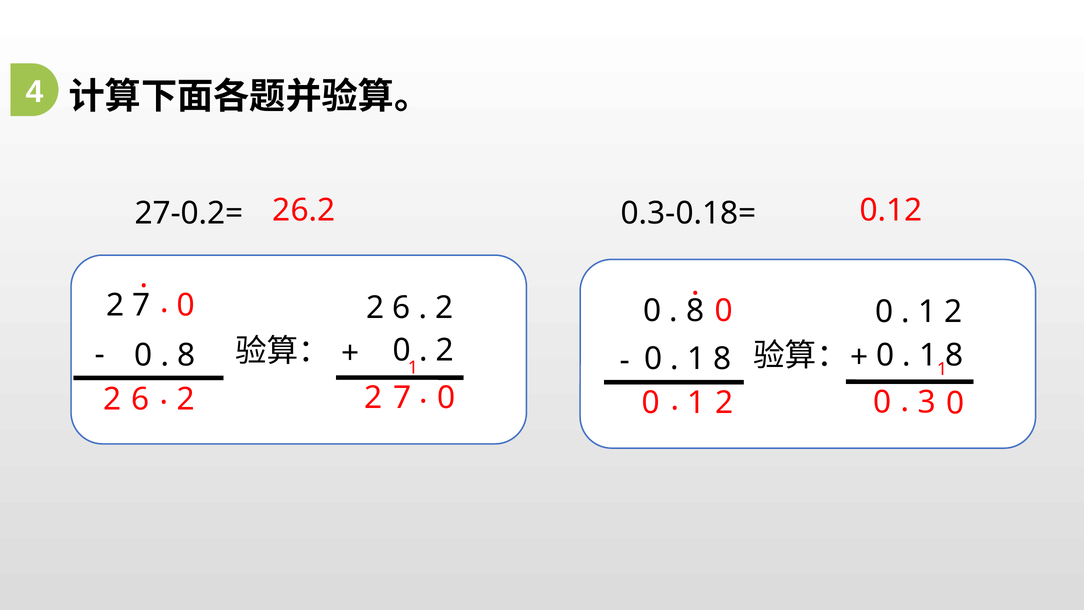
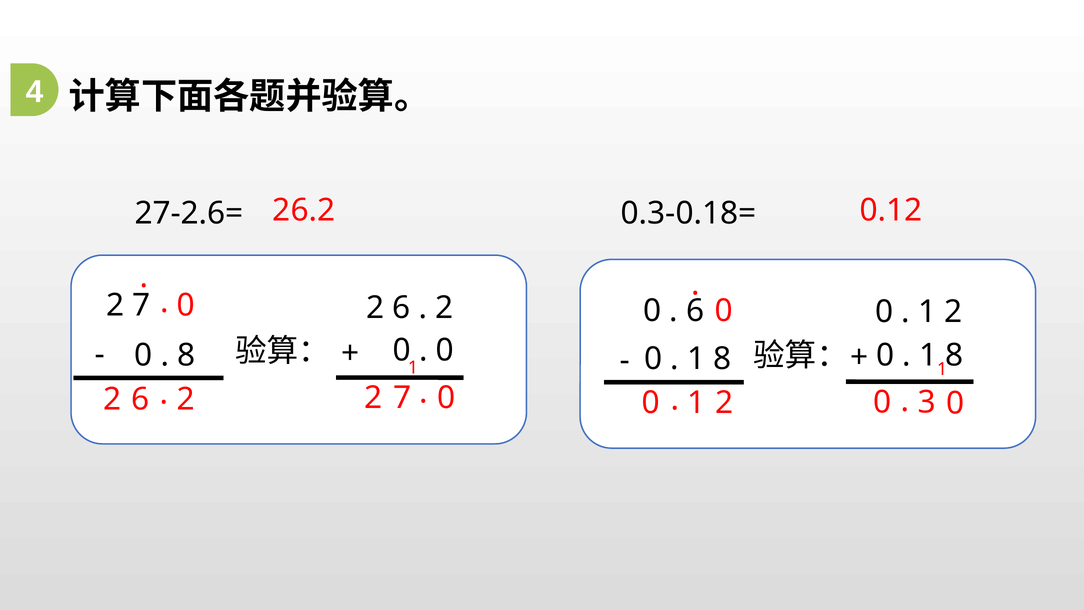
27-0.2=: 27-0.2= -> 27-2.6= (189, 213)
8: 8 -> 6 (695, 311)
2: 2 -> 0 (445, 350)
